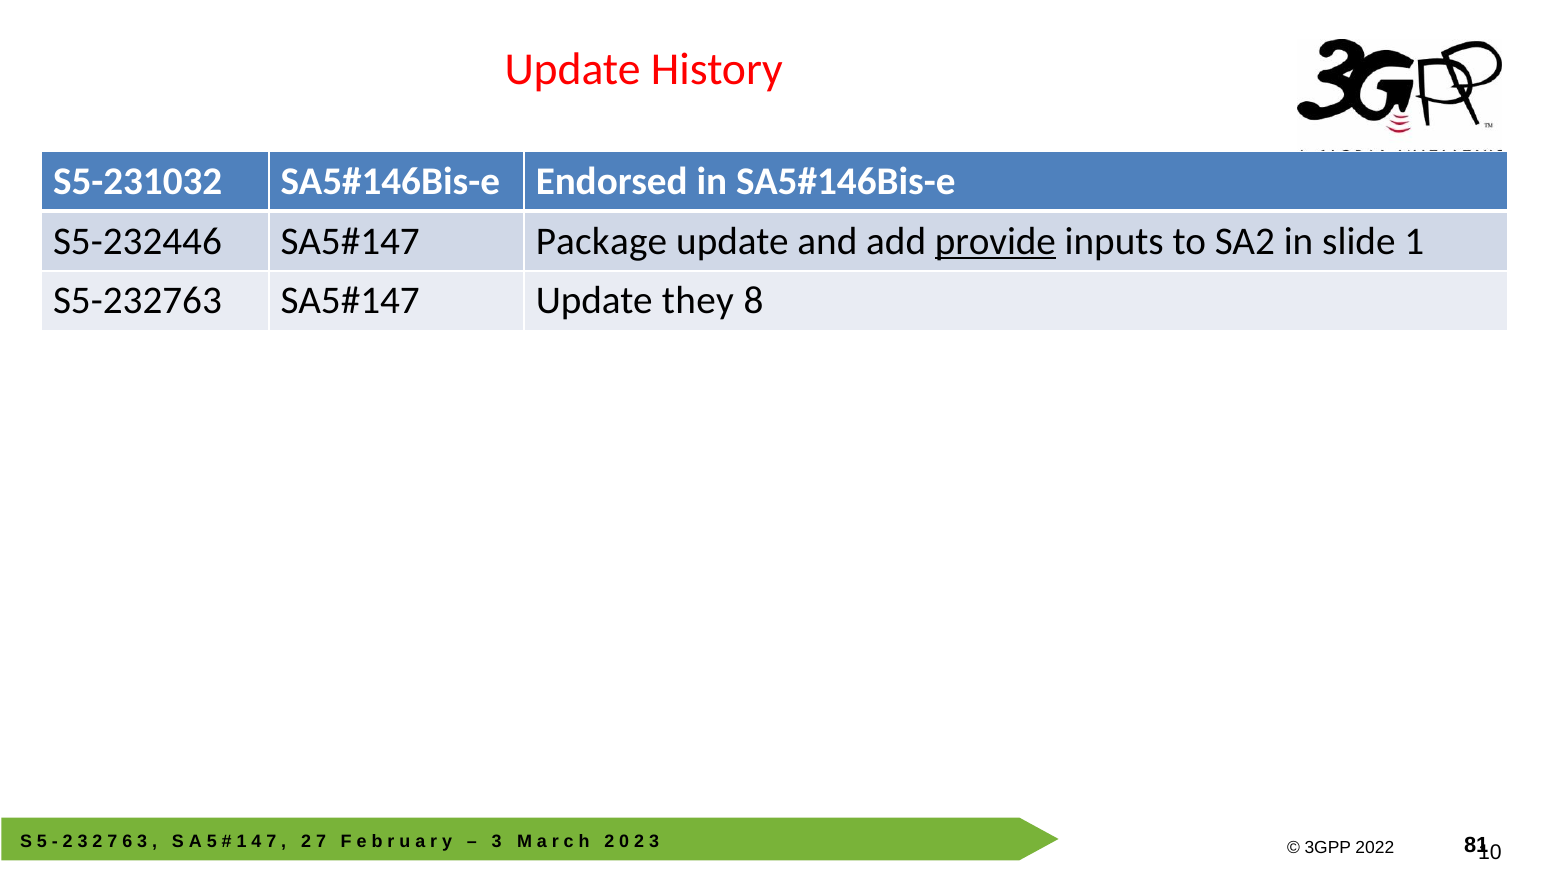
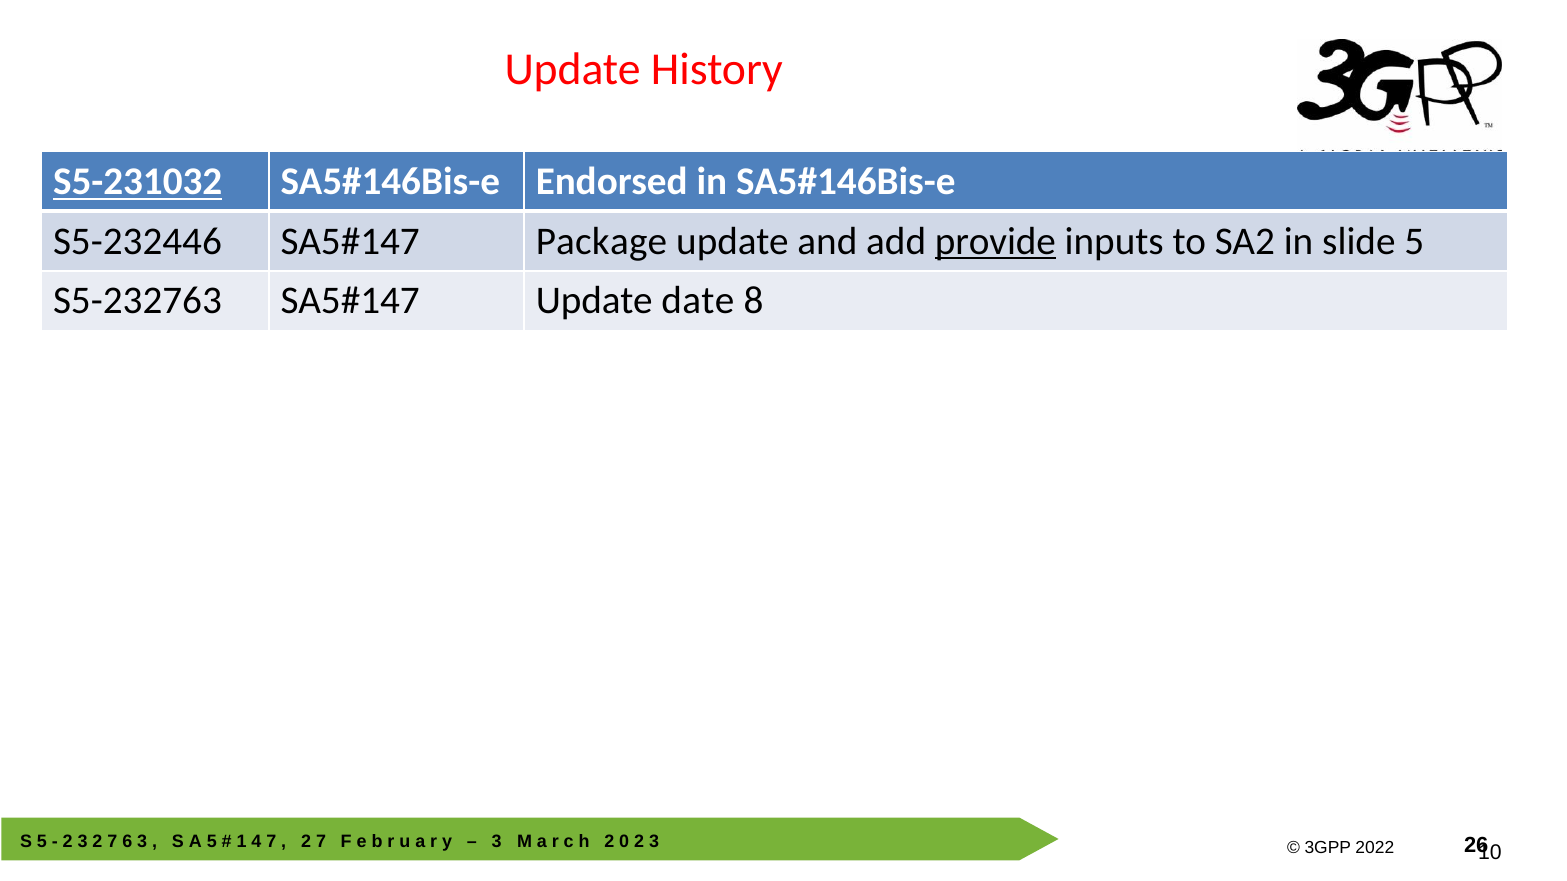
S5-231032 underline: none -> present (138, 182)
slide 1: 1 -> 5 (1414, 242)
they: they -> date (698, 301)
81: 81 -> 26 (1476, 846)
